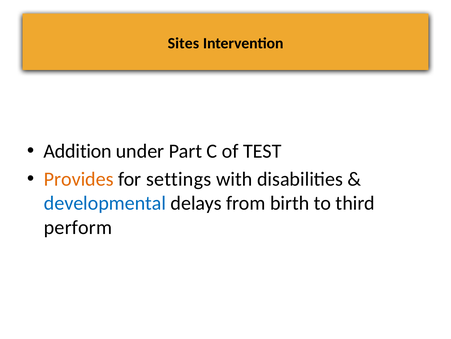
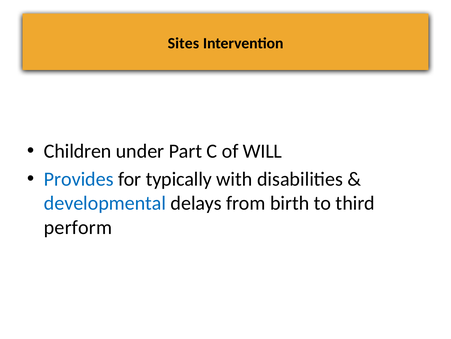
Addition: Addition -> Children (78, 151)
TEST: TEST -> WILL (262, 151)
Provides colour: orange -> blue (79, 179)
settings: settings -> typically (179, 179)
